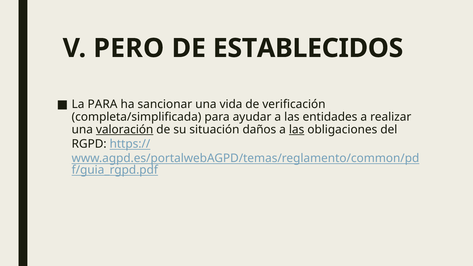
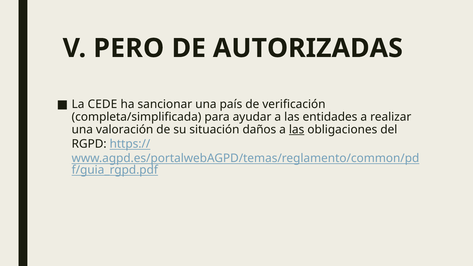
ESTABLECIDOS: ESTABLECIDOS -> AUTORIZADAS (308, 48)
La PARA: PARA -> CEDE (102, 104)
vida: vida -> país (231, 104)
valoración underline: present -> none (125, 130)
